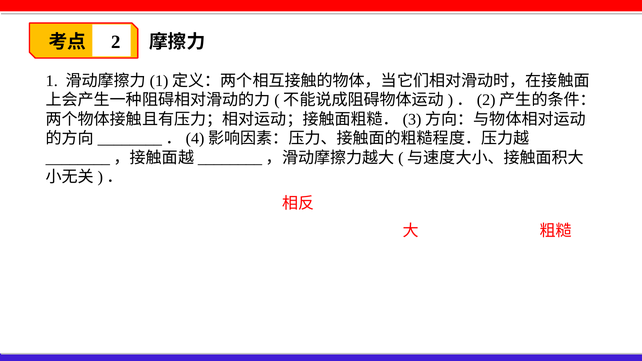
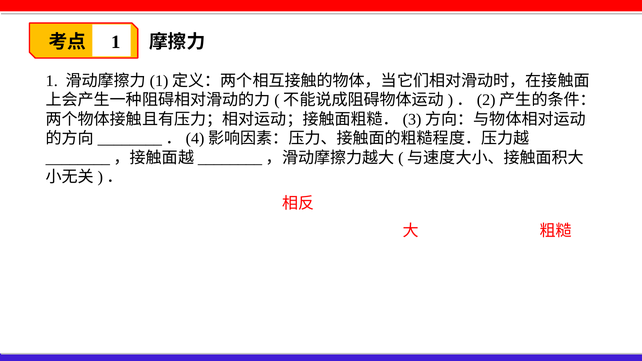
2: 2 -> 1 (116, 42)
